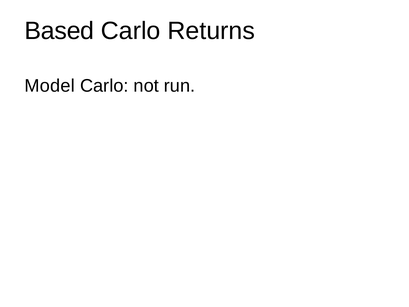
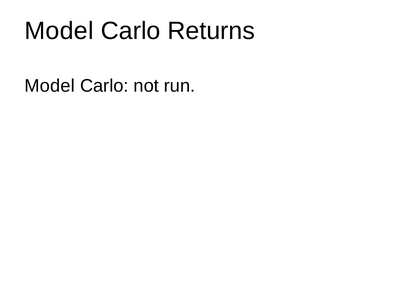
Based: Based -> Model (59, 31)
